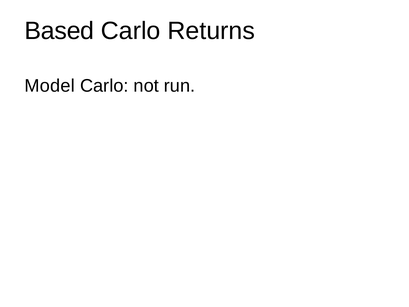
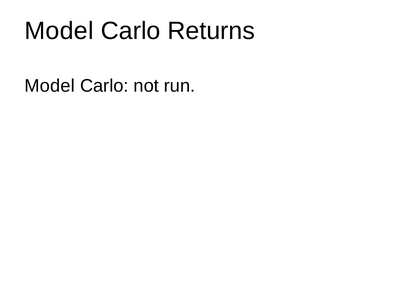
Based: Based -> Model (59, 31)
